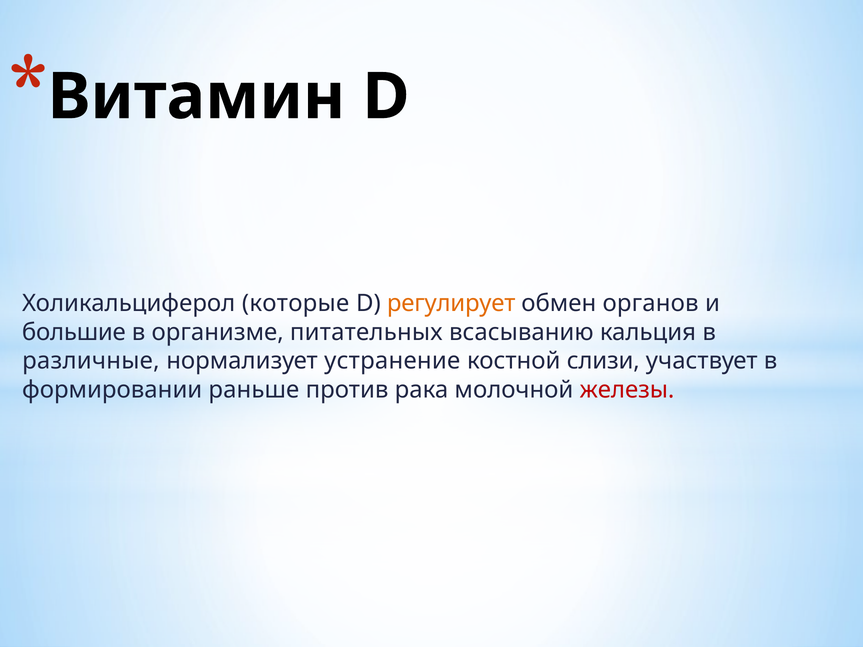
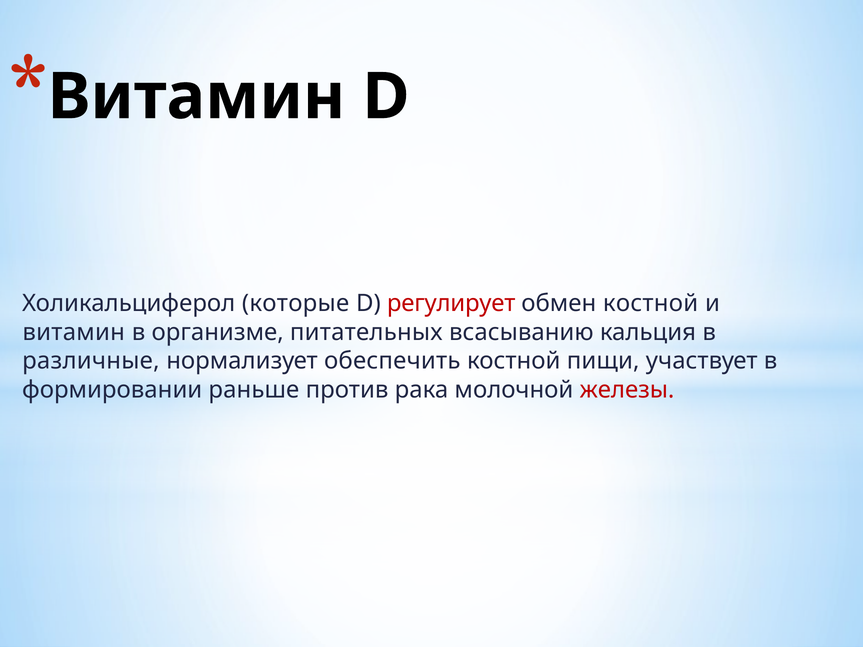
регулирует colour: orange -> red (451, 304)
обмен органов: органов -> костной (651, 304)
большие: большие -> витамин (74, 332)
устранение: устранение -> обеспечить (392, 361)
слизи: слизи -> пищи (603, 361)
